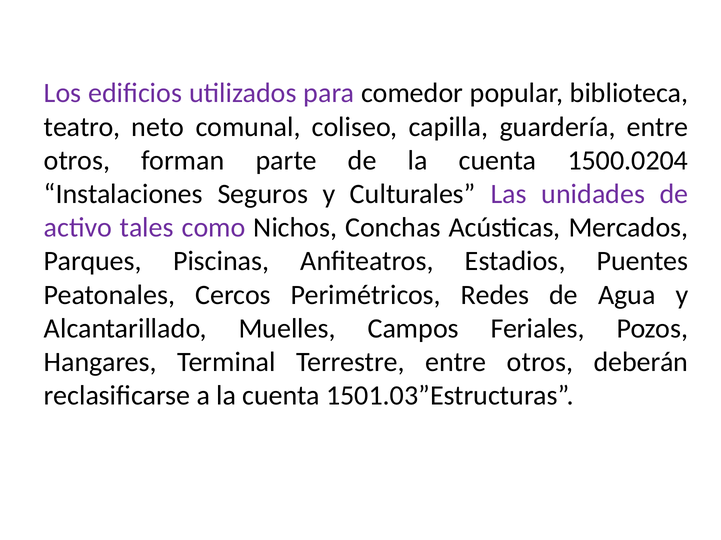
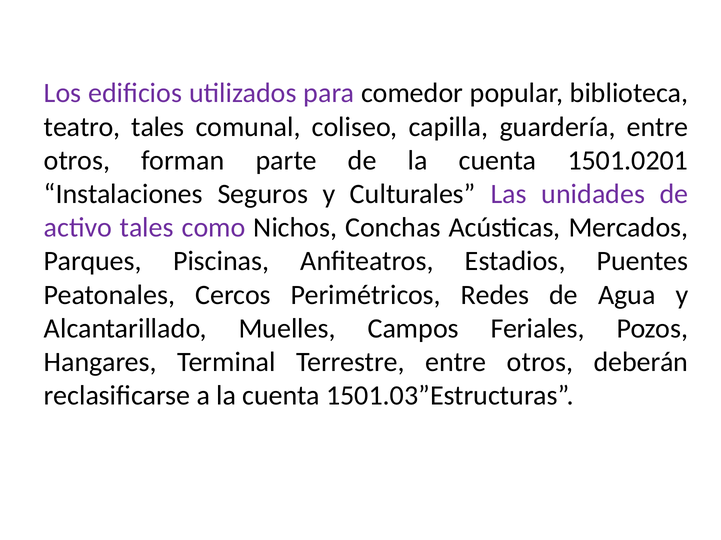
teatro neto: neto -> tales (158, 127)
1500.0204: 1500.0204 -> 1501.0201 (628, 161)
